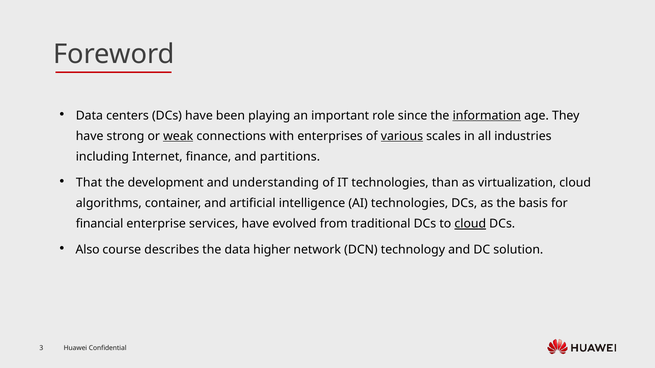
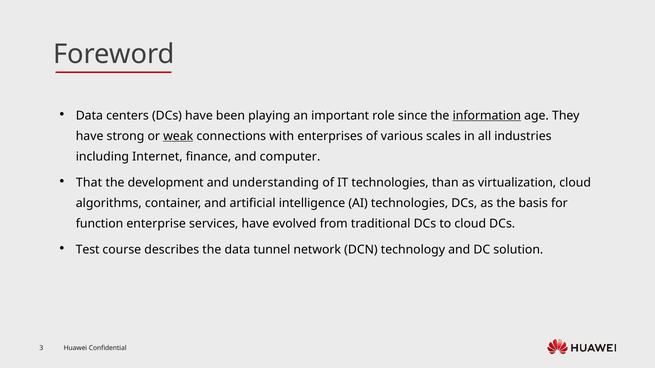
various underline: present -> none (402, 136)
partitions: partitions -> computer (290, 157)
financial: financial -> function (100, 224)
cloud underline: present -> none (470, 224)
Also: Also -> Test (88, 250)
higher: higher -> tunnel (272, 250)
